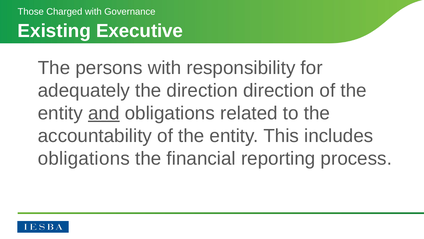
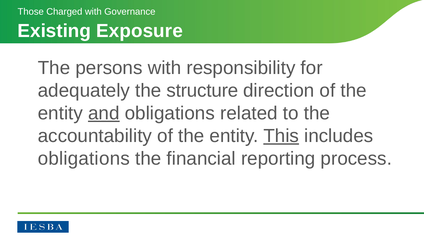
Executive: Executive -> Exposure (139, 31)
the direction: direction -> structure (202, 90)
This underline: none -> present (281, 136)
